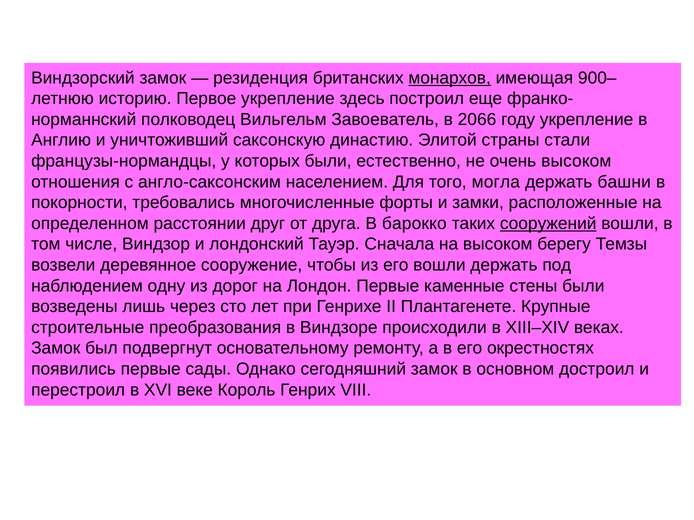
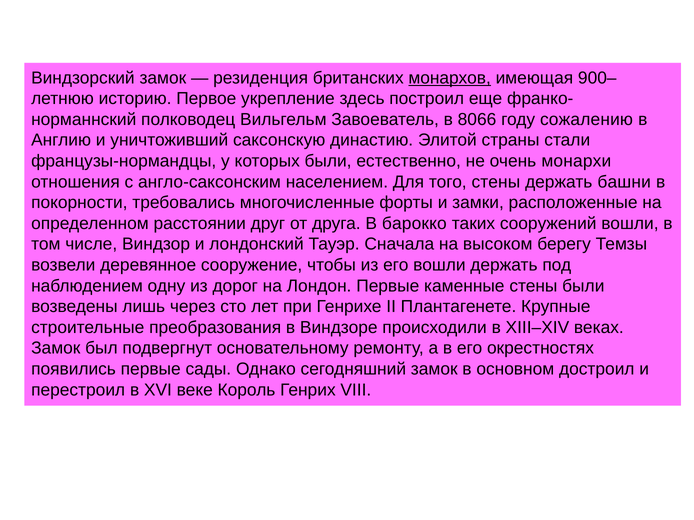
2066: 2066 -> 8066 (477, 120)
году укрепление: укрепление -> сожалению (587, 120)
очень высоком: высоком -> монархи (576, 161)
того могла: могла -> стены (496, 182)
сооружений underline: present -> none (548, 224)
